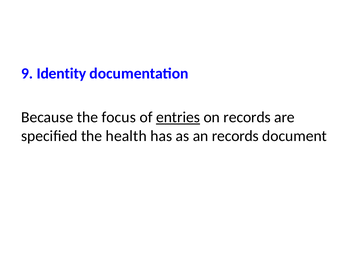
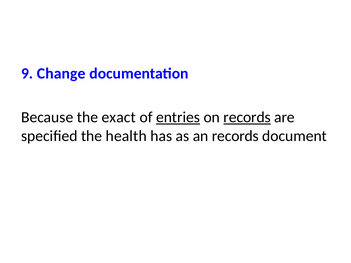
Identity: Identity -> Change (61, 74)
focus: focus -> exact (119, 117)
records underline: none -> present (247, 117)
